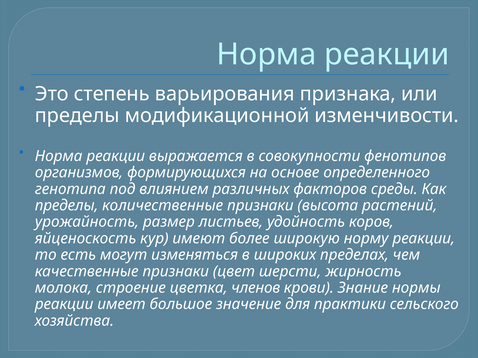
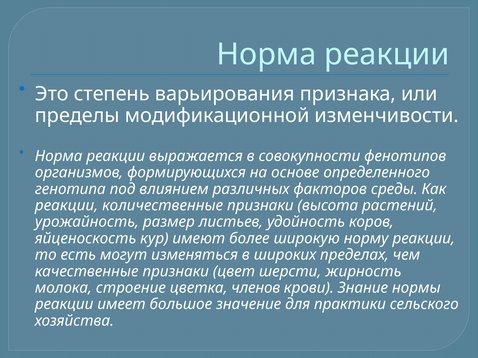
пределы: пределы -> реакции (67, 206)
